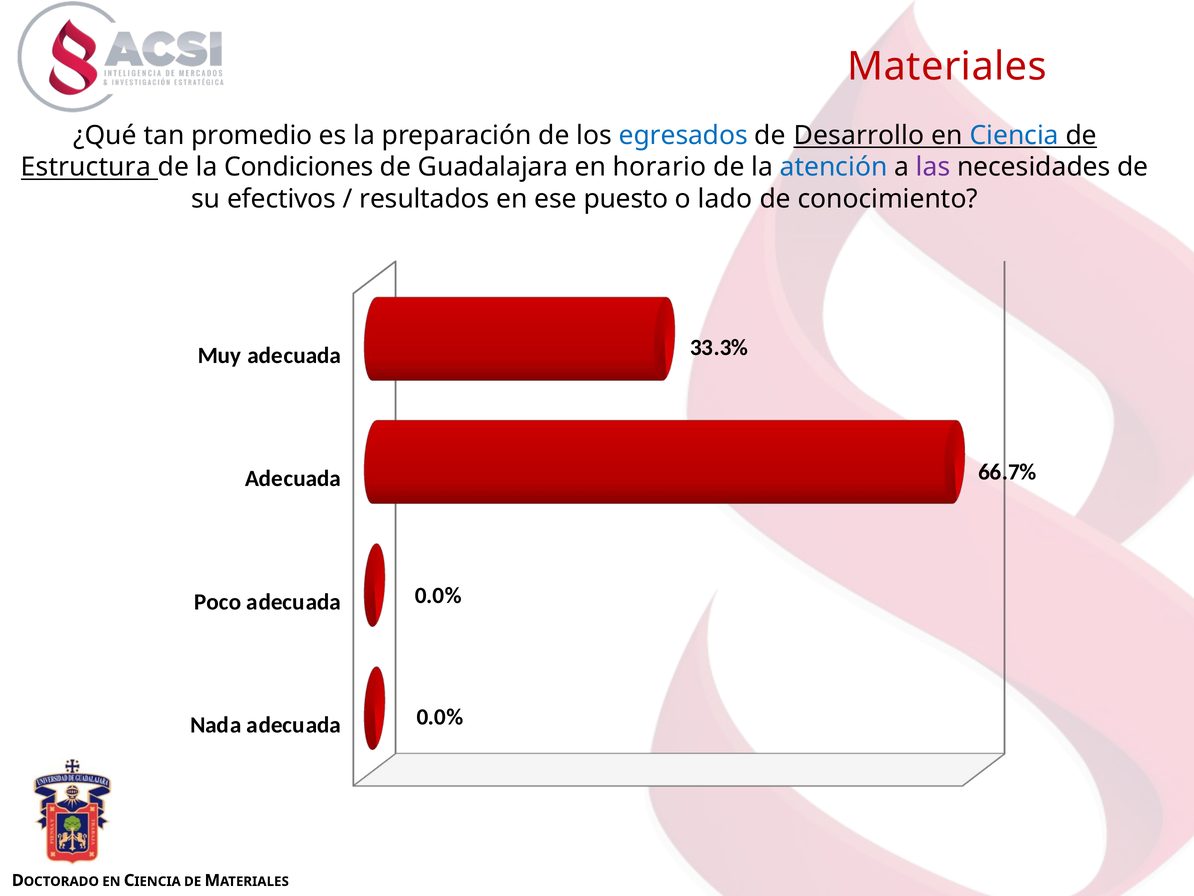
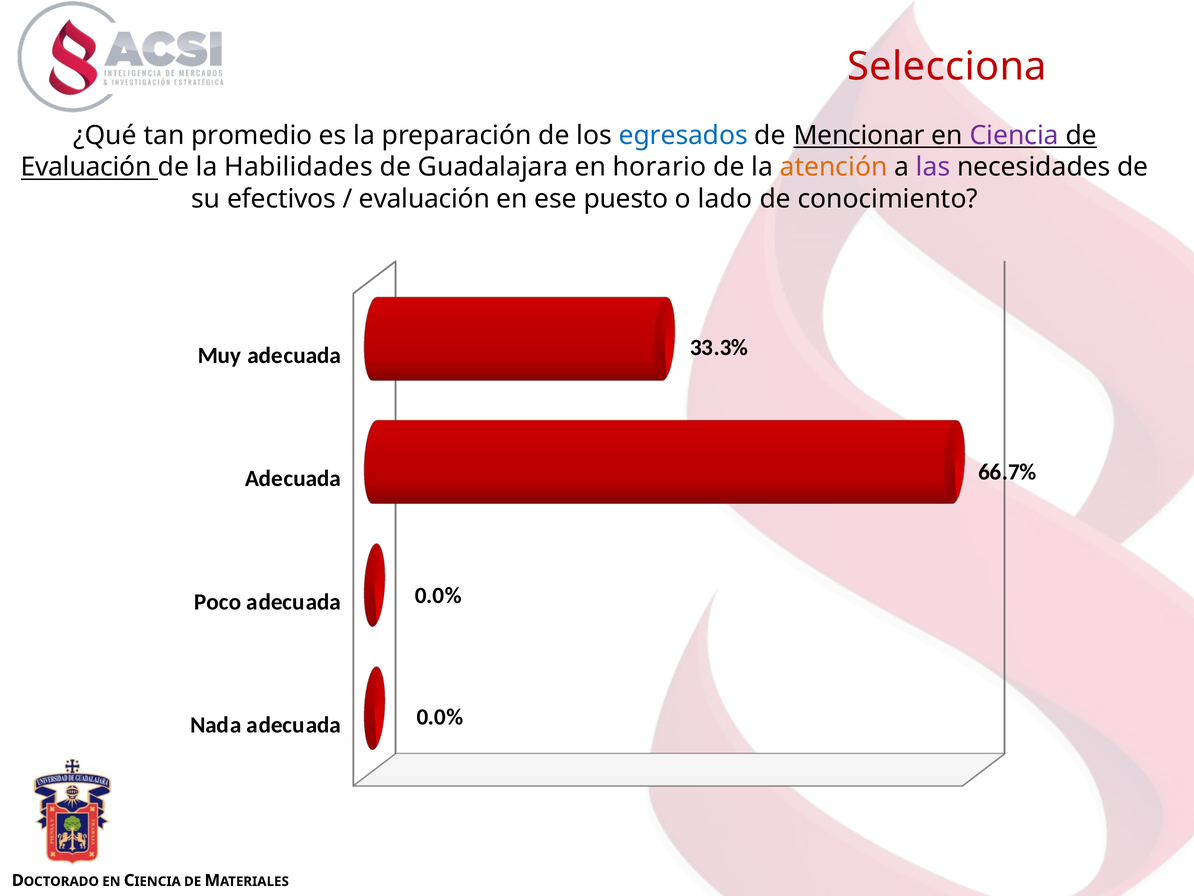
Materiales: Materiales -> Selecciona (947, 66)
Desarrollo: Desarrollo -> Mencionar (859, 135)
Ciencia colour: blue -> purple (1014, 135)
Estructura: Estructura -> Evaluación (86, 167)
Condiciones: Condiciones -> Habilidades (299, 167)
atención colour: blue -> orange (834, 167)
resultados: resultados -> evaluación (424, 199)
